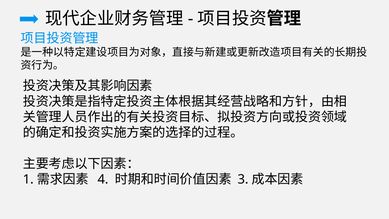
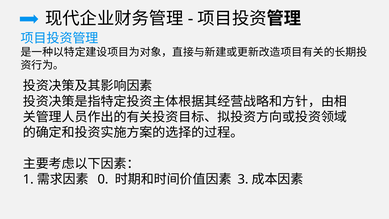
4: 4 -> 0 (103, 179)
